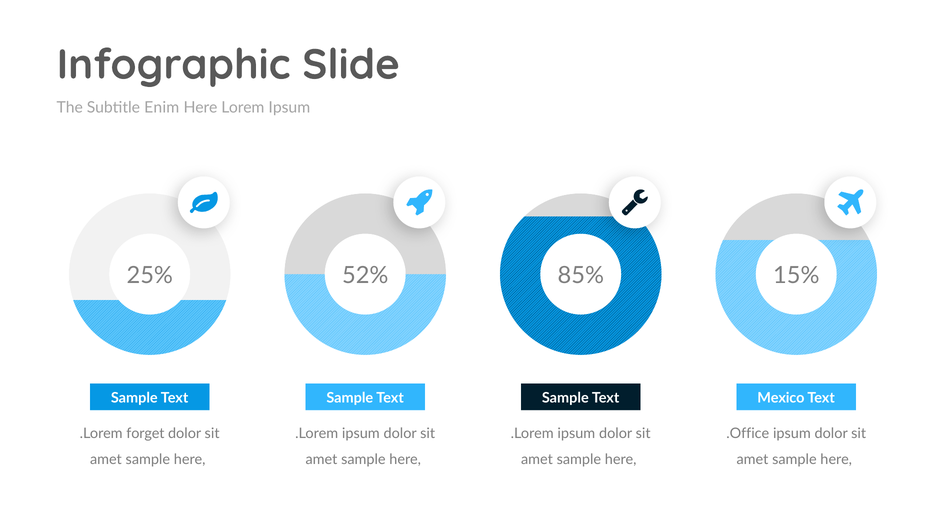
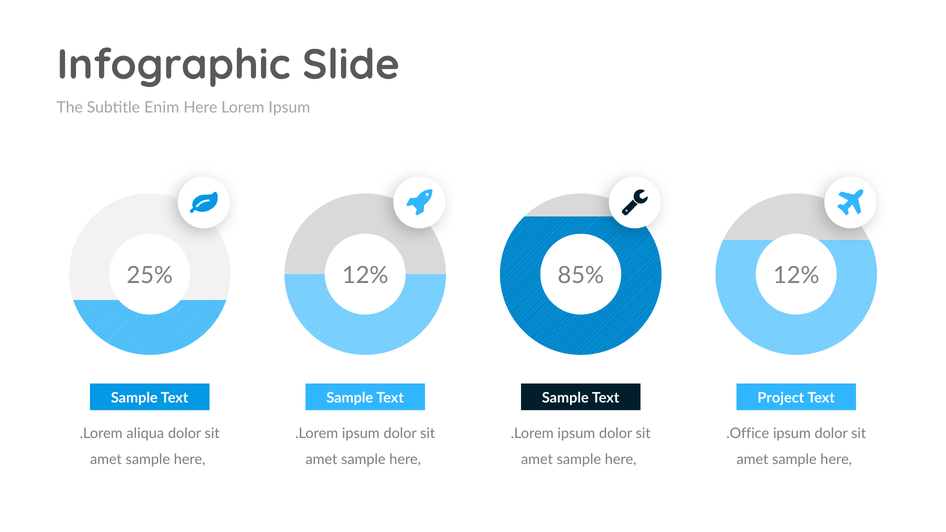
25% 52%: 52% -> 12% (365, 276)
85% 15%: 15% -> 12% (796, 276)
Mexico: Mexico -> Project (781, 398)
forget: forget -> aliqua (145, 434)
